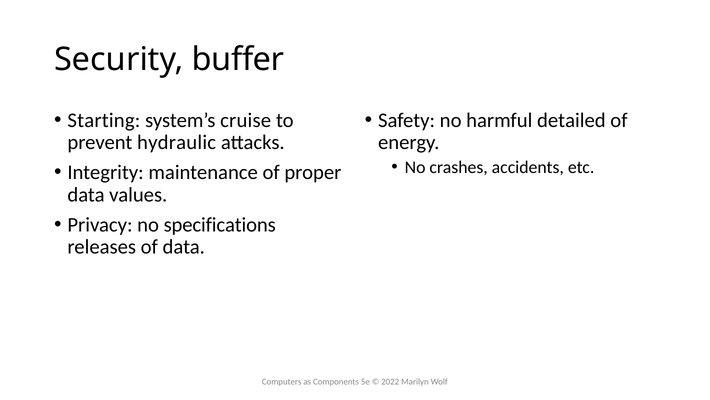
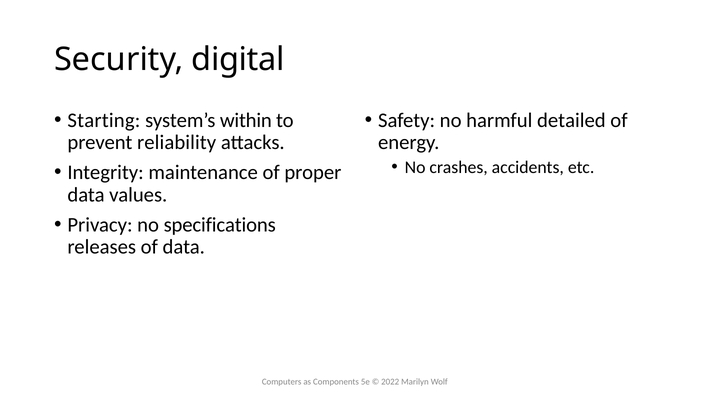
buffer: buffer -> digital (238, 60)
cruise: cruise -> within (246, 120)
hydraulic: hydraulic -> reliability (177, 142)
